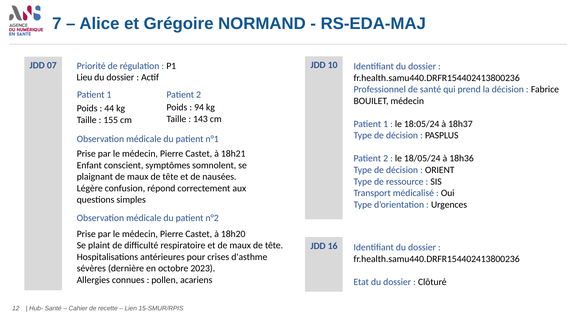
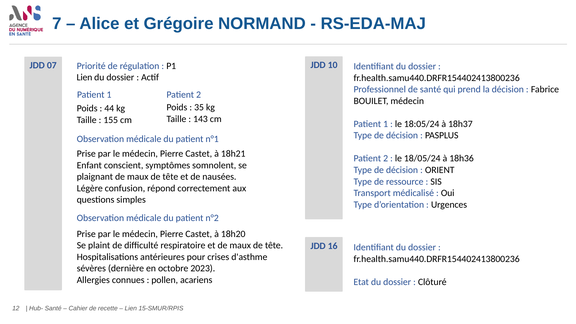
Lieu: Lieu -> Lien (84, 77)
94: 94 -> 35 (199, 107)
